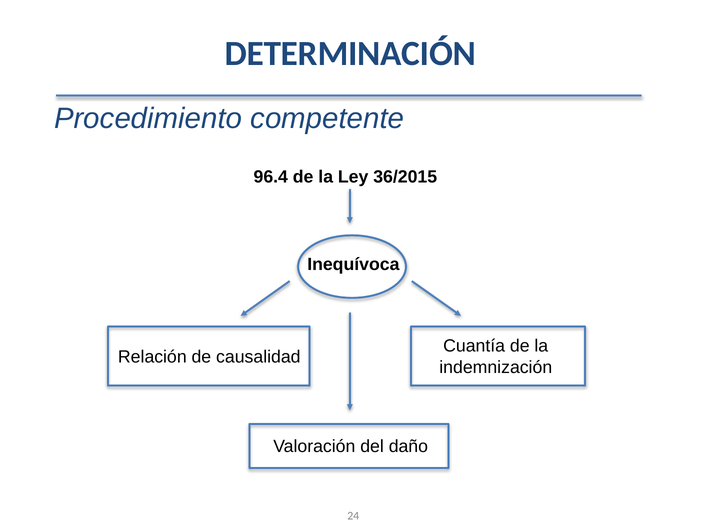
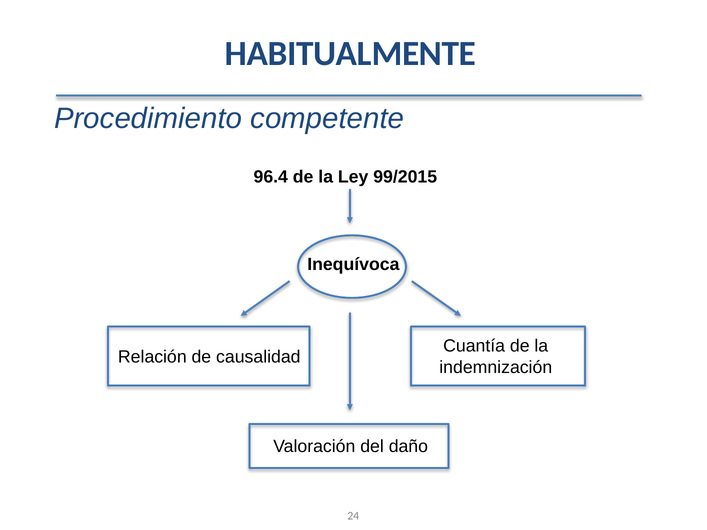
DETERMINACIÓN: DETERMINACIÓN -> HABITUALMENTE (350, 54)
36/2015: 36/2015 -> 99/2015 (405, 177)
